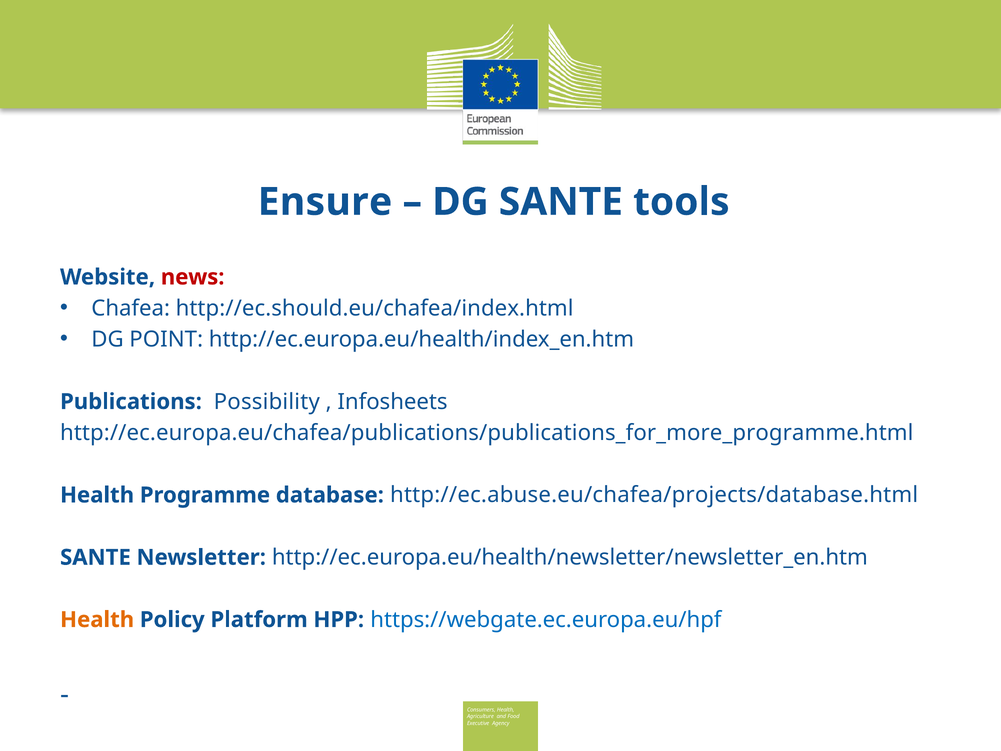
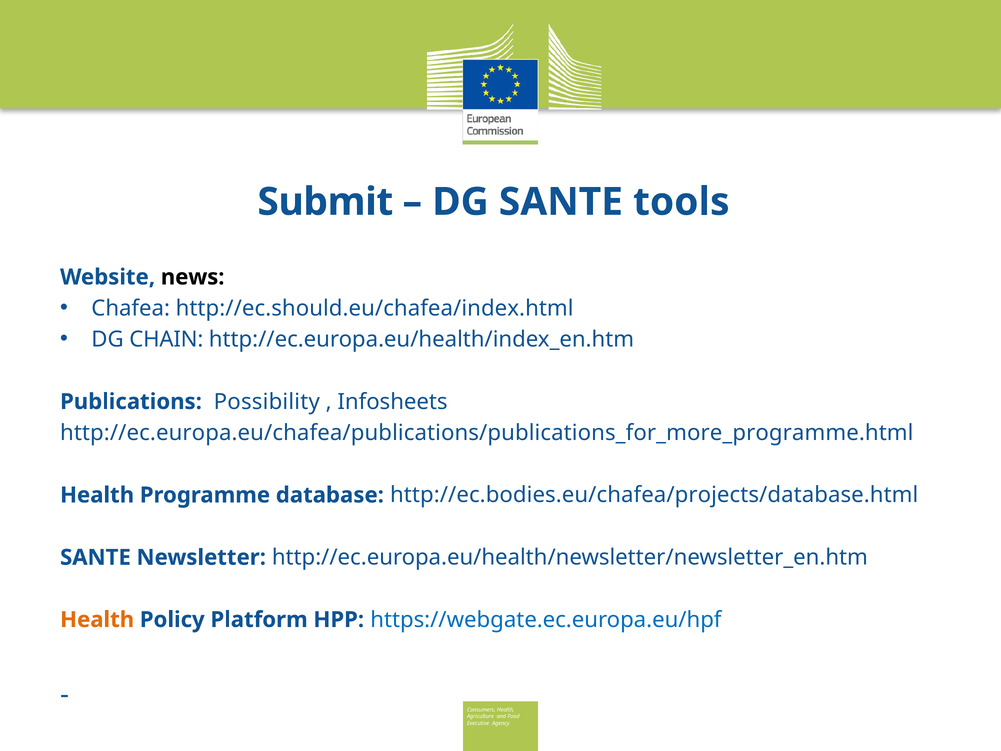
Ensure: Ensure -> Submit (325, 202)
news colour: red -> black (193, 277)
POINT: POINT -> CHAIN (166, 339)
http://ec.abuse.eu/chafea/projects/database.html: http://ec.abuse.eu/chafea/projects/database.html -> http://ec.bodies.eu/chafea/projects/database.html (654, 495)
